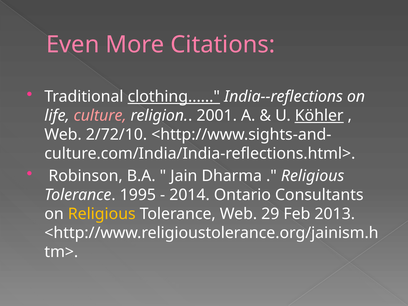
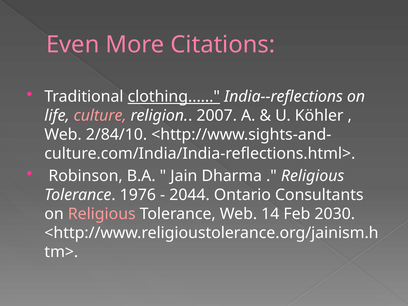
2001: 2001 -> 2007 (217, 116)
Köhler underline: present -> none (319, 116)
2/72/10: 2/72/10 -> 2/84/10 (116, 135)
1995: 1995 -> 1976 (138, 195)
2014: 2014 -> 2044 (190, 195)
Religious colour: yellow -> pink (102, 214)
29: 29 -> 14 (270, 214)
2013: 2013 -> 2030 (335, 214)
